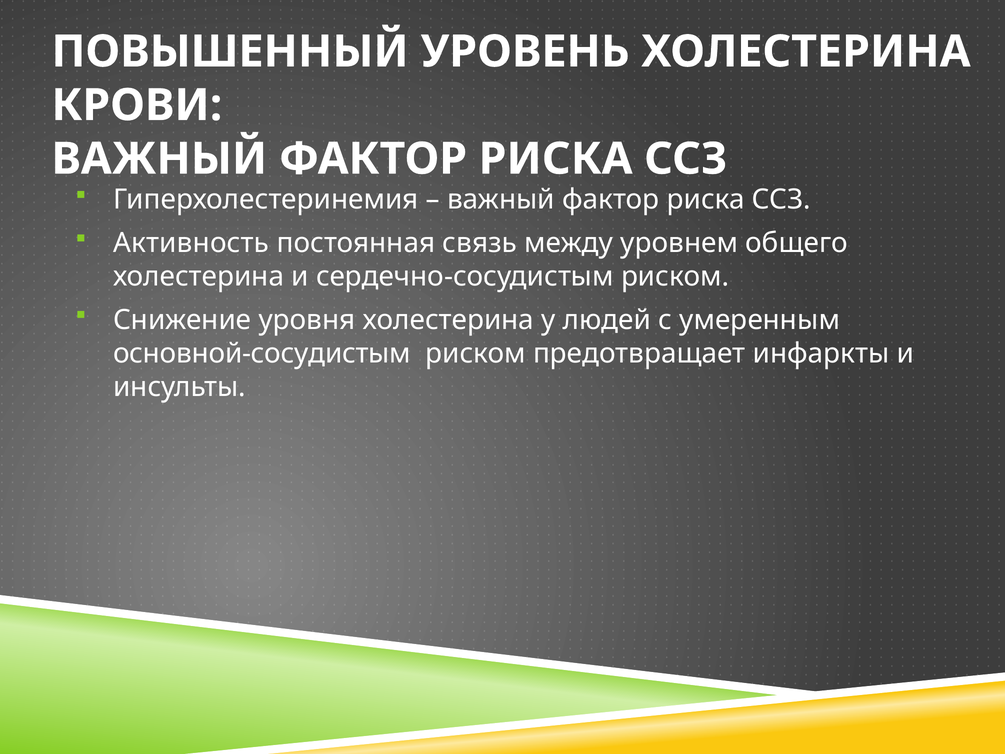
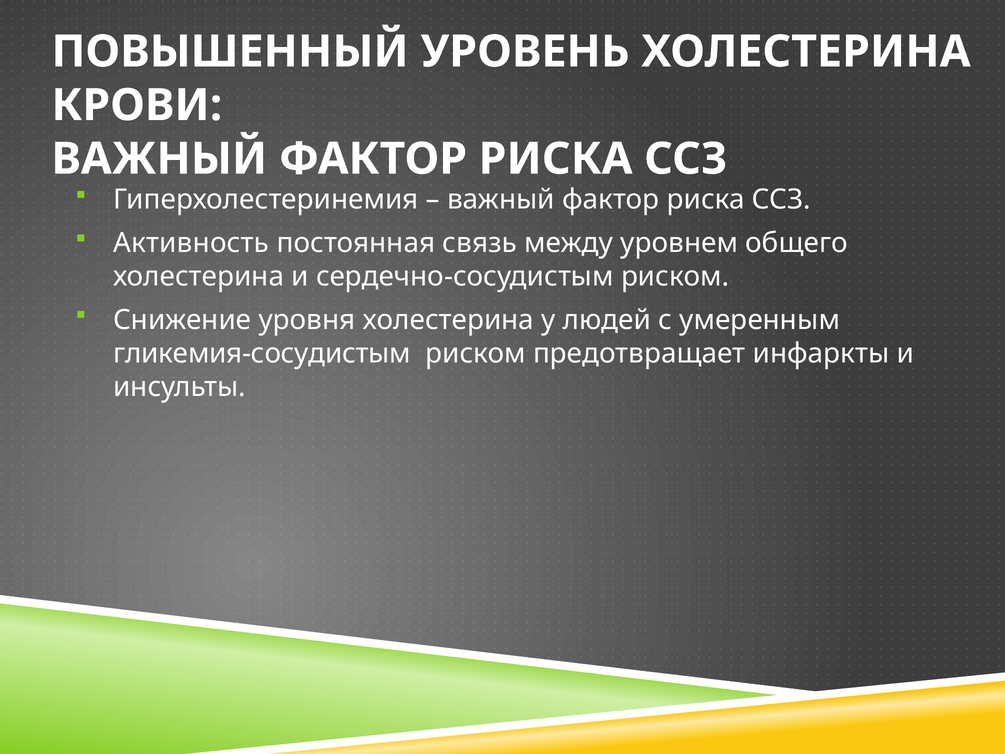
основной-сосудистым: основной-сосудистым -> гликемия-сосудистым (262, 353)
